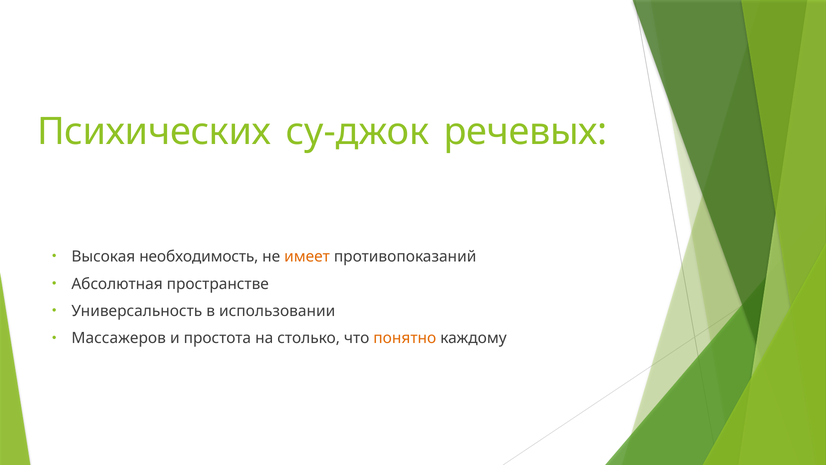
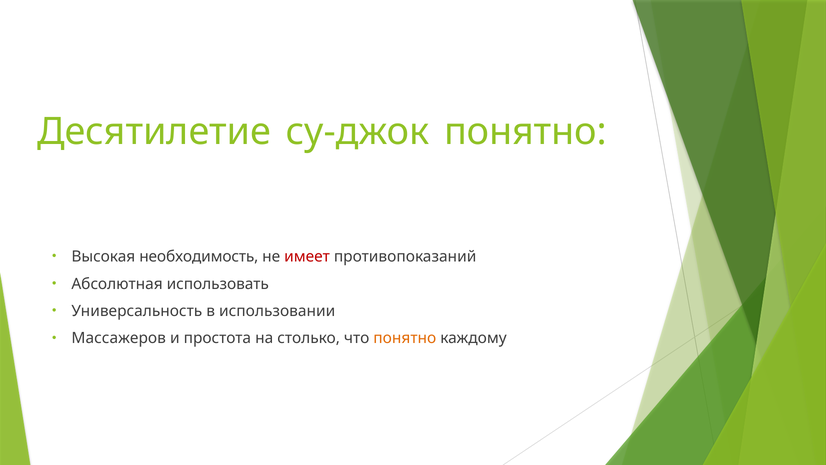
Психических: Психических -> Десятилетие (154, 132)
су-джок речевых: речевых -> понятно (525, 132)
имеет colour: orange -> red (307, 256)
пространстве: пространстве -> использовать (218, 284)
